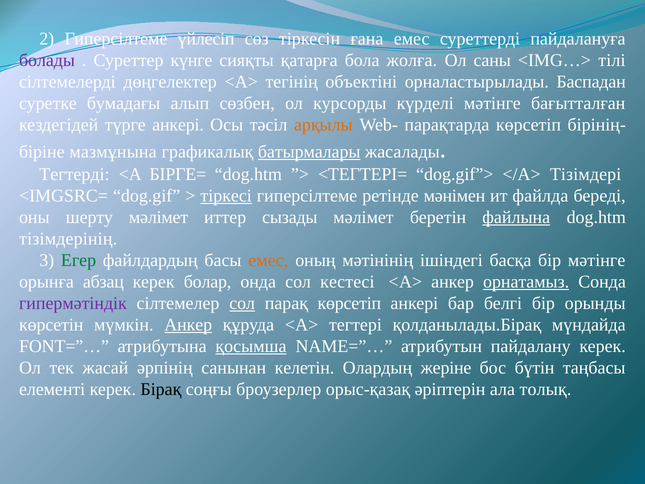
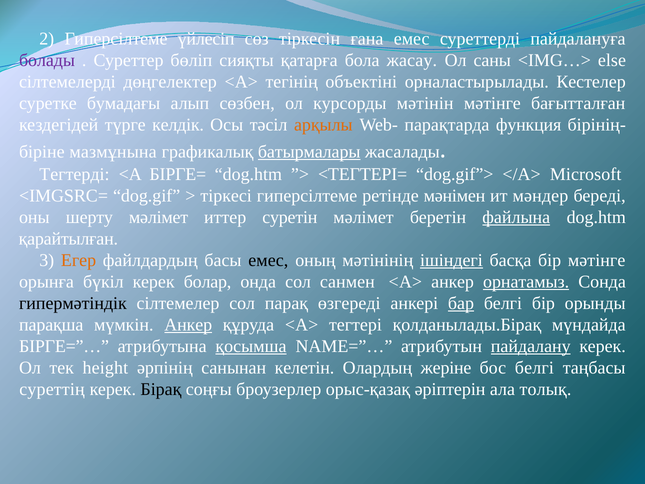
күнге: күнге -> бөліп (191, 60)
жолға: жолға -> жасау (412, 60)
тілі: тілі -> else (612, 60)
Баспадан: Баспадан -> Кестелер (591, 82)
күрделі: күрделі -> мәтінін (425, 103)
түрге анкері: анкері -> келдік (178, 125)
парақтарда көрсетіп: көрсетіп -> функция (529, 125)
Тізімдері: Тізімдері -> Microsoft (586, 174)
тіркесі underline: present -> none (226, 196)
файлда: файлда -> мәндер (540, 196)
сызады: сызады -> суретін (290, 217)
тізімдерінің: тізімдерінің -> қарайтылған (68, 239)
Егер colour: green -> orange (79, 260)
емес colour: orange -> black (268, 260)
ішіндегі underline: none -> present (451, 260)
абзац: абзац -> бүкіл (103, 282)
кестесі: кестесі -> санмен (347, 282)
гипермәтіндік colour: purple -> black (73, 303)
сол underline: present -> none (242, 303)
парақ көрсетіп: көрсетіп -> өзгереді (349, 303)
бар underline: none -> present (461, 303)
көрсетін: көрсетін -> парақша (51, 325)
FONT=”…: FONT=”… -> БІРГЕ=”… (64, 346)
пайдалану underline: none -> present (531, 346)
жасай: жасай -> height (105, 368)
бос бүтін: бүтін -> белгі (534, 368)
елементі: елементі -> суреттің (52, 389)
